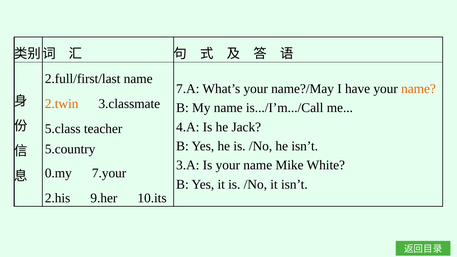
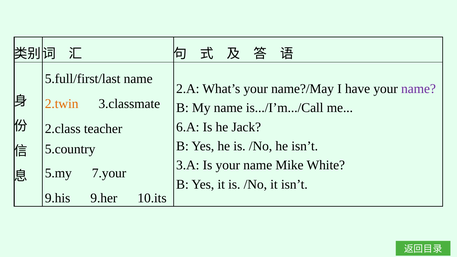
2.full/first/last: 2.full/first/last -> 5.full/first/last (83, 79)
7.A: 7.A -> 2.A (188, 89)
name colour: orange -> purple (418, 89)
4.A: 4.A -> 6.A (188, 127)
5.class: 5.class -> 2.class (63, 129)
0.my: 0.my -> 5.my (58, 173)
2.his: 2.his -> 9.his (58, 198)
